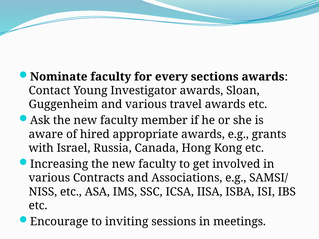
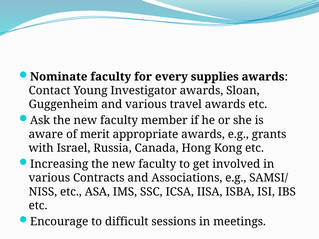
sections: sections -> supplies (215, 77)
hired: hired -> merit (95, 134)
inviting: inviting -> difficult (127, 222)
